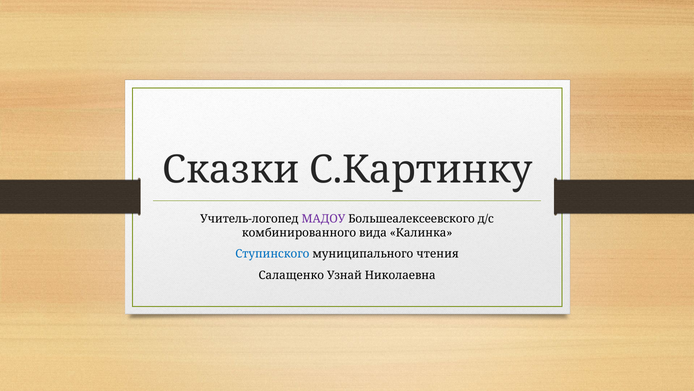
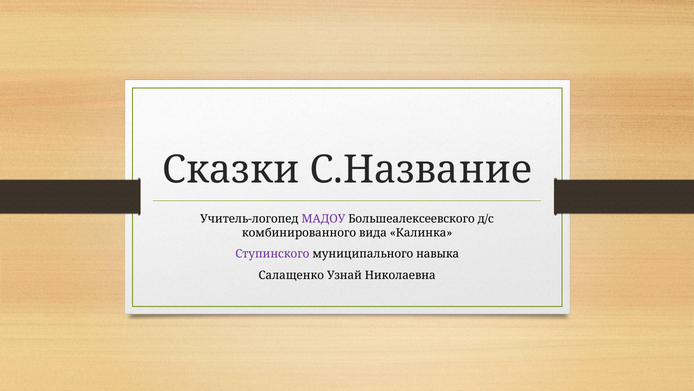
С.Картинку: С.Картинку -> С.Название (421, 169)
Ступинского colour: blue -> purple (272, 254)
чтения: чтения -> навыка (438, 254)
